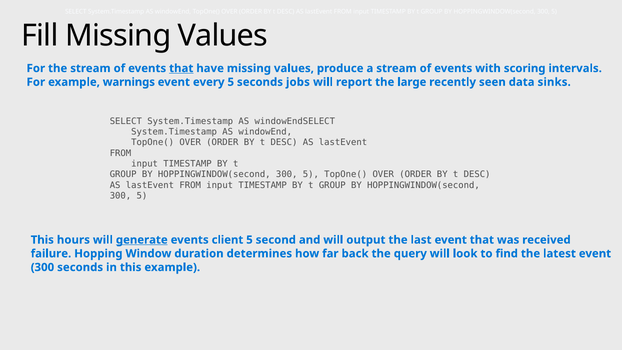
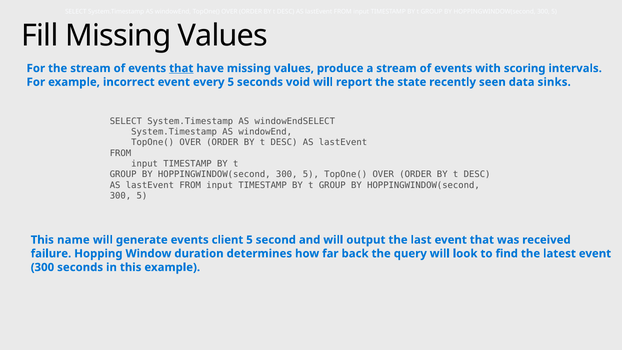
warnings: warnings -> incorrect (129, 82)
jobs: jobs -> void (298, 82)
large: large -> state (412, 82)
hours: hours -> name (73, 240)
generate underline: present -> none (142, 240)
